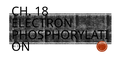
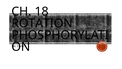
ELECTRON: ELECTRON -> ROTATION (42, 23)
